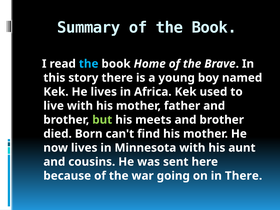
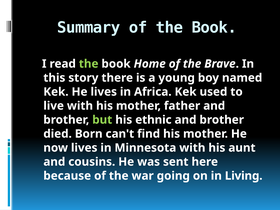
the colour: light blue -> light green (89, 64)
meets: meets -> ethnic (153, 120)
in There: There -> Living (244, 176)
